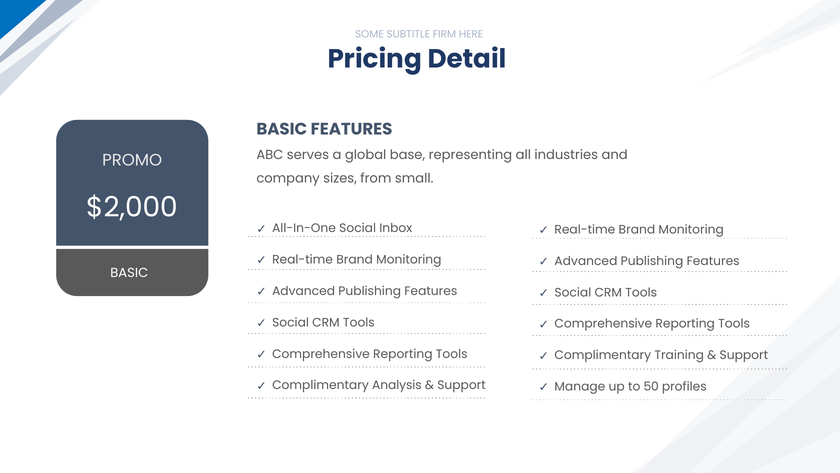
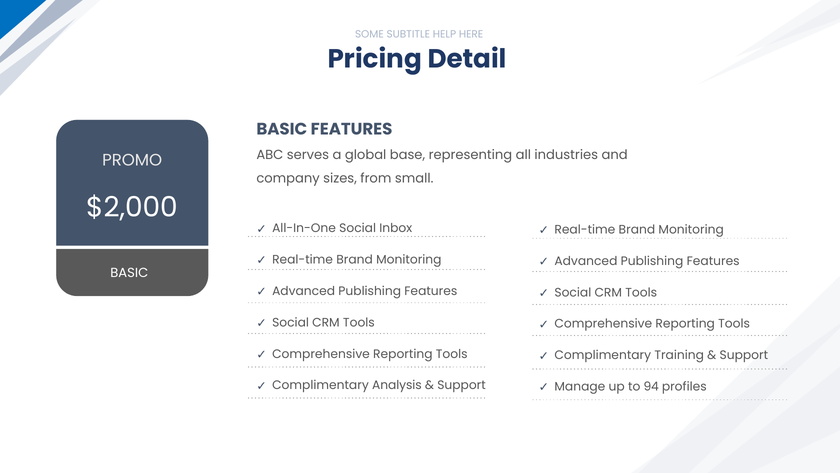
FIRM: FIRM -> HELP (444, 34)
50: 50 -> 94 (651, 386)
